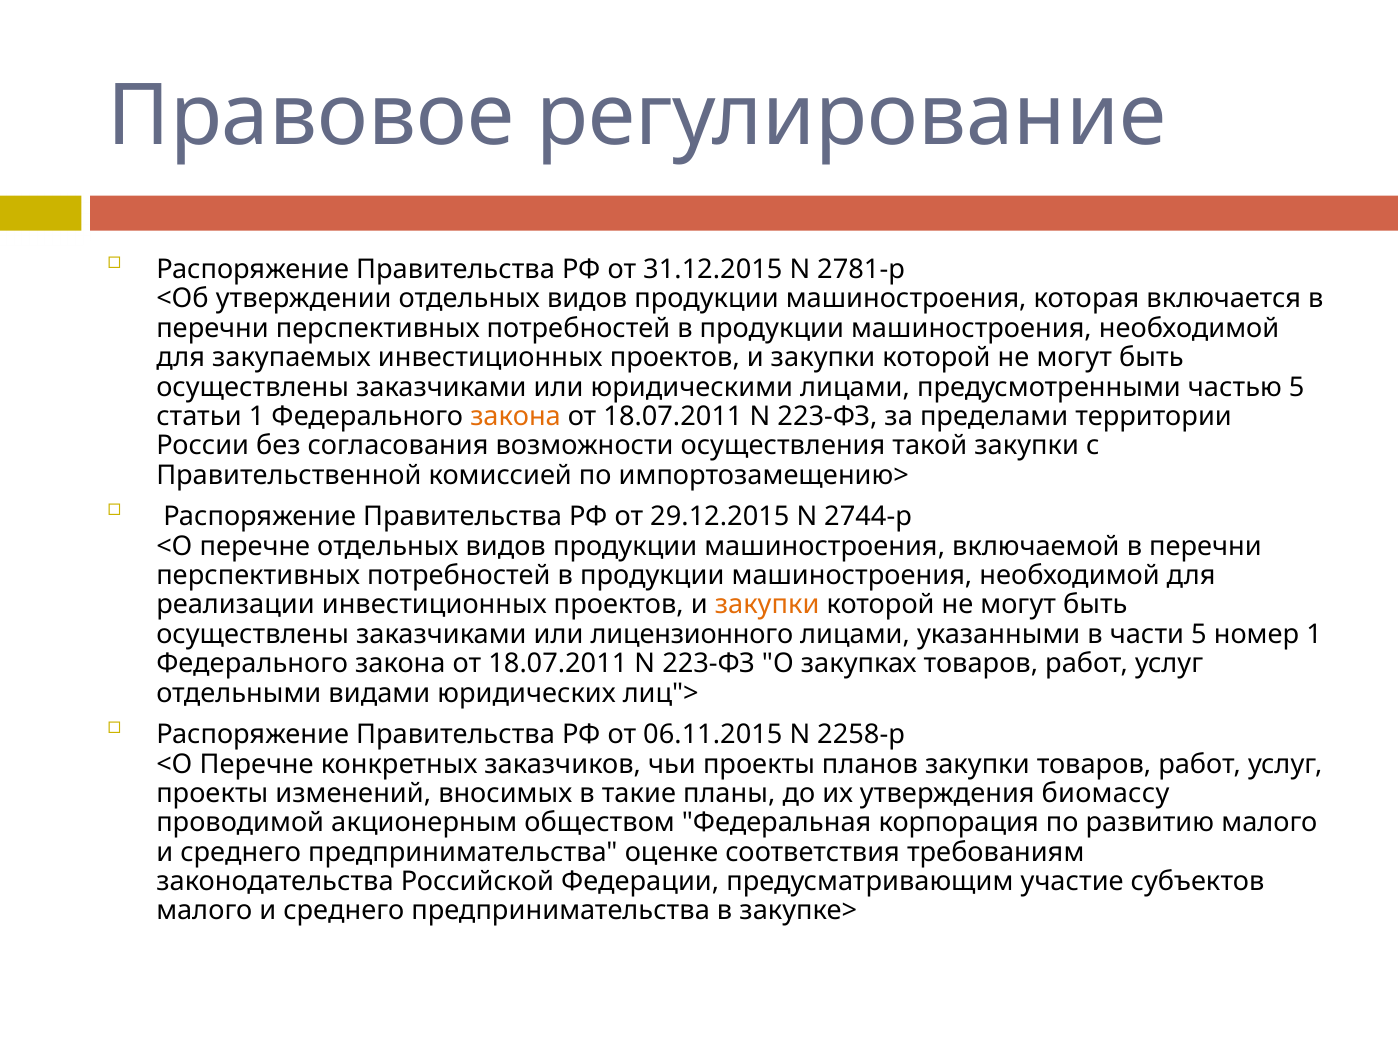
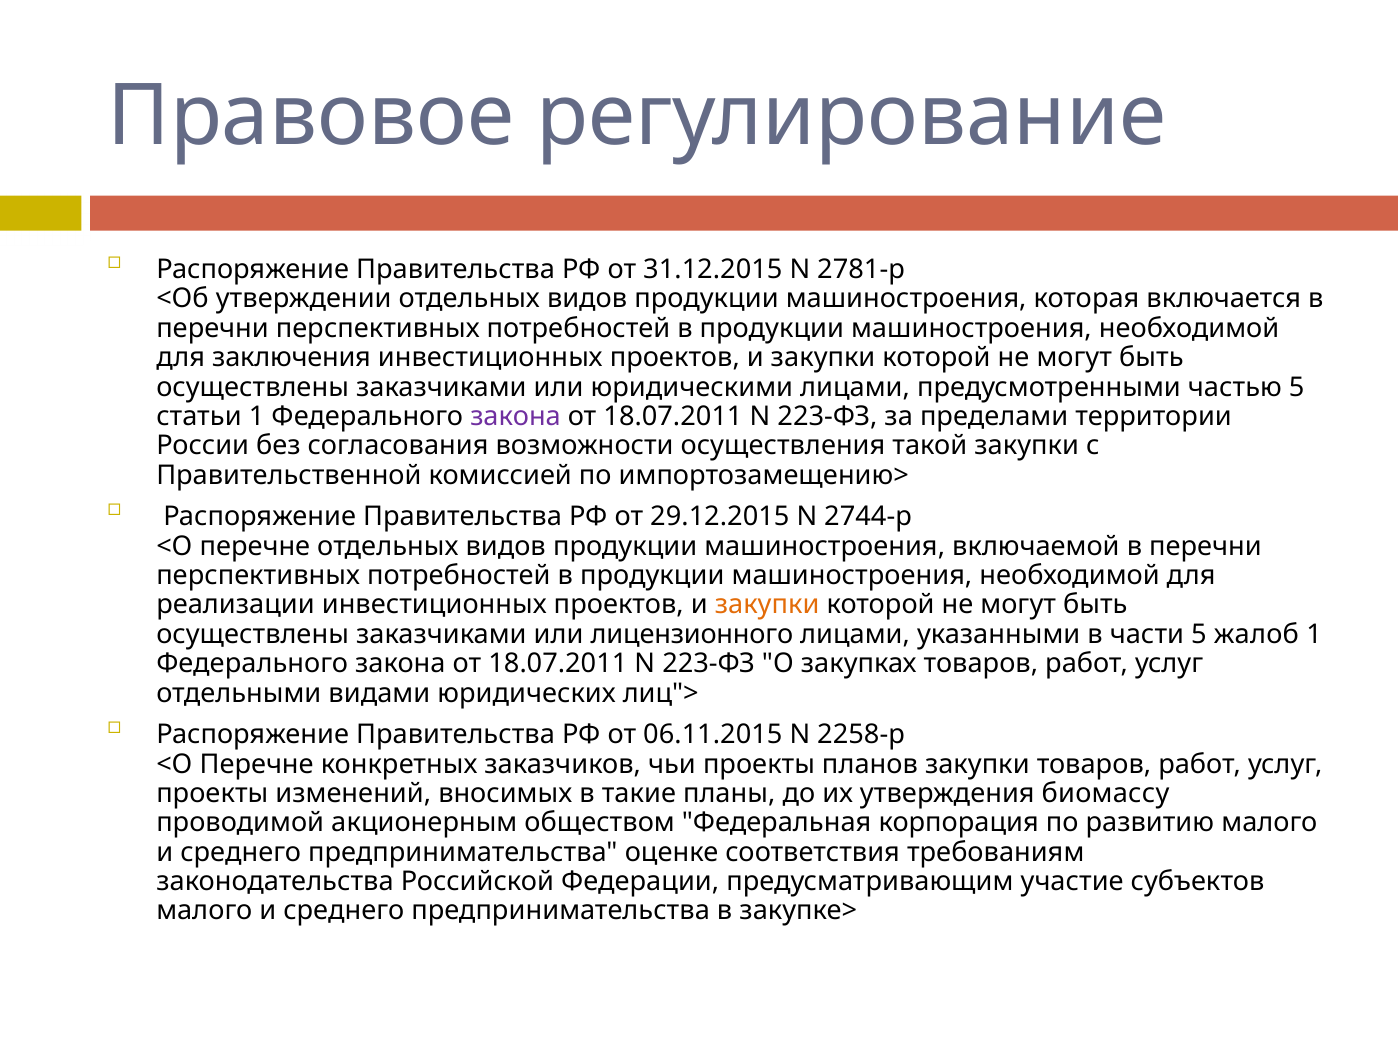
закупаемых: закупаемых -> заключения (292, 358)
закона colour: orange -> purple (516, 417)
номер: номер -> жалоб (1256, 635)
